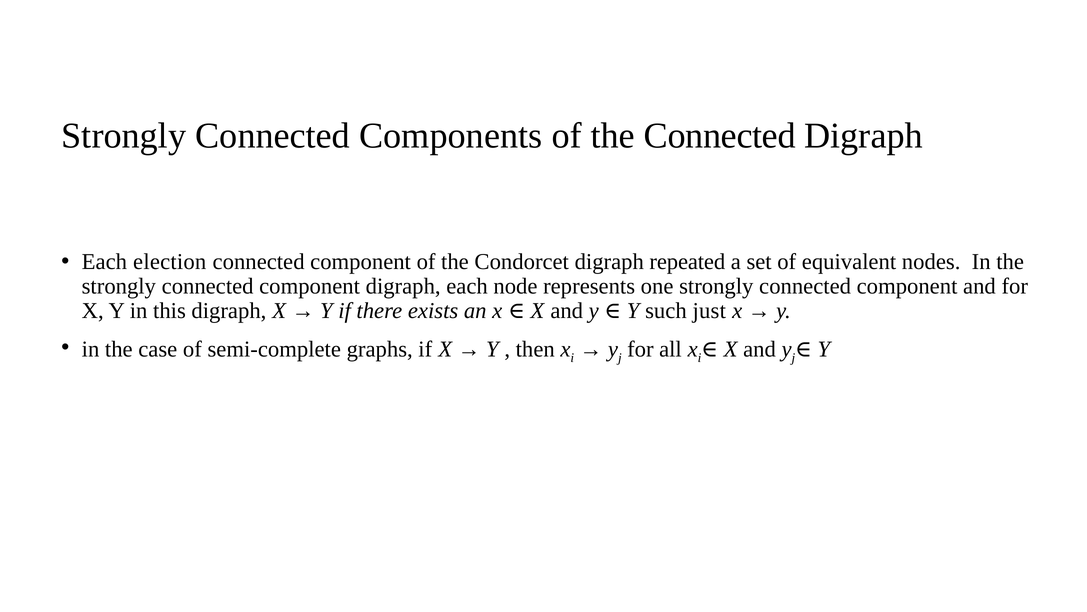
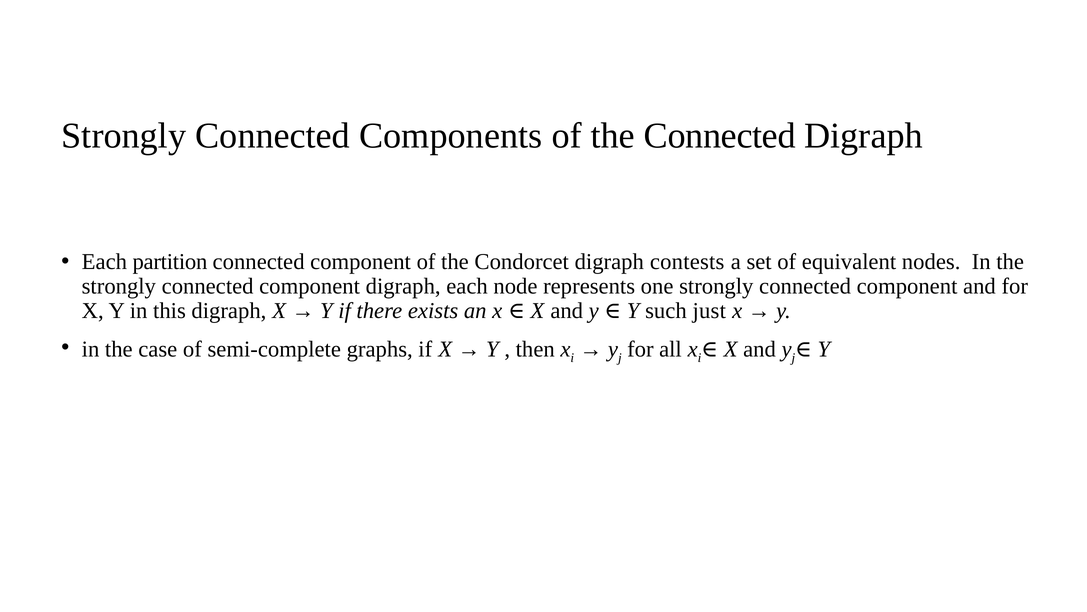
election: election -> partition (170, 261)
repeated: repeated -> contests (687, 261)
